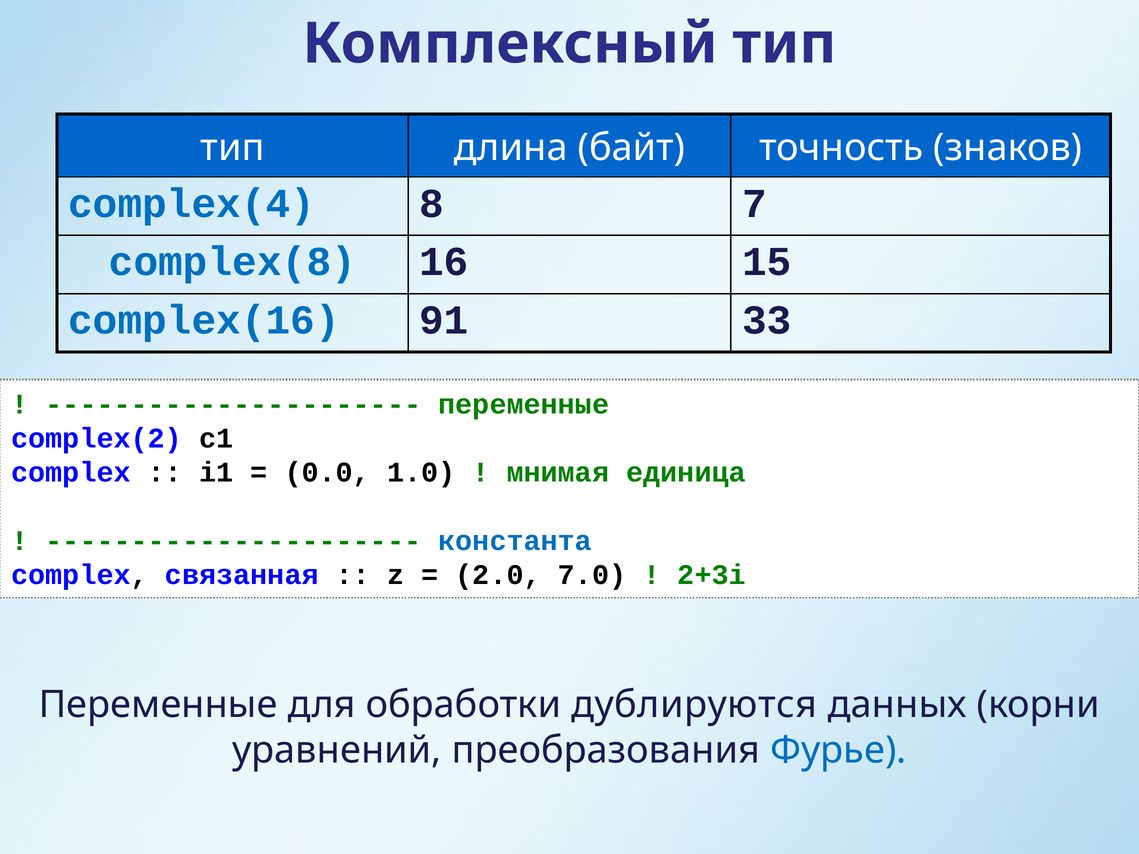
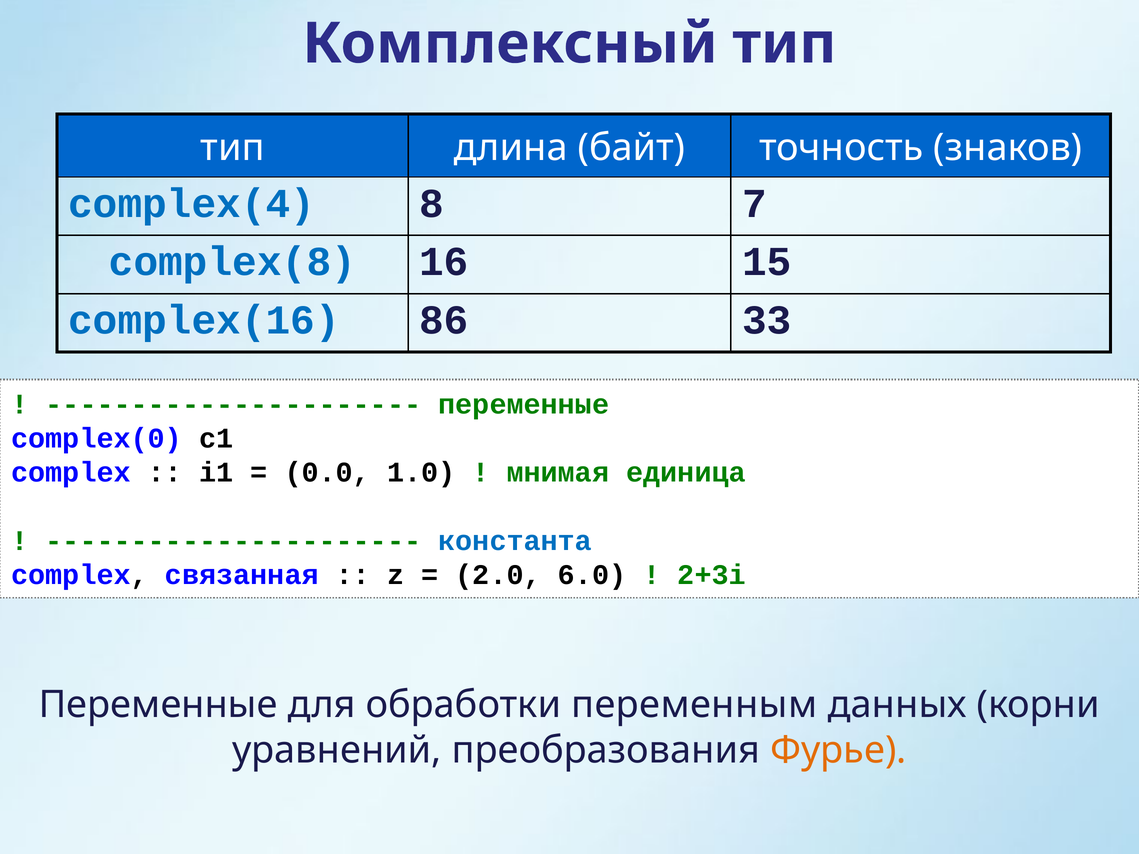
91: 91 -> 86 (444, 320)
complex(2: complex(2 -> complex(0 (97, 438)
7.0: 7.0 -> 6.0 (592, 575)
дублируются: дублируются -> переменным (694, 705)
Фурье colour: blue -> orange (838, 750)
